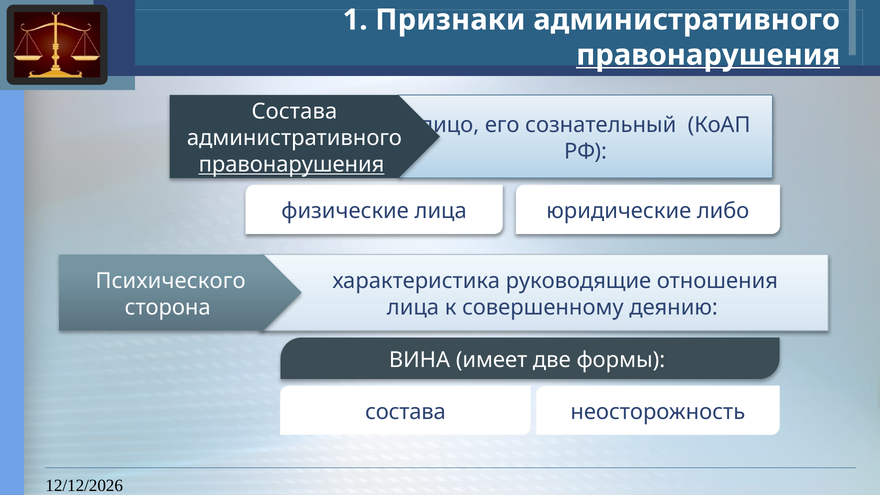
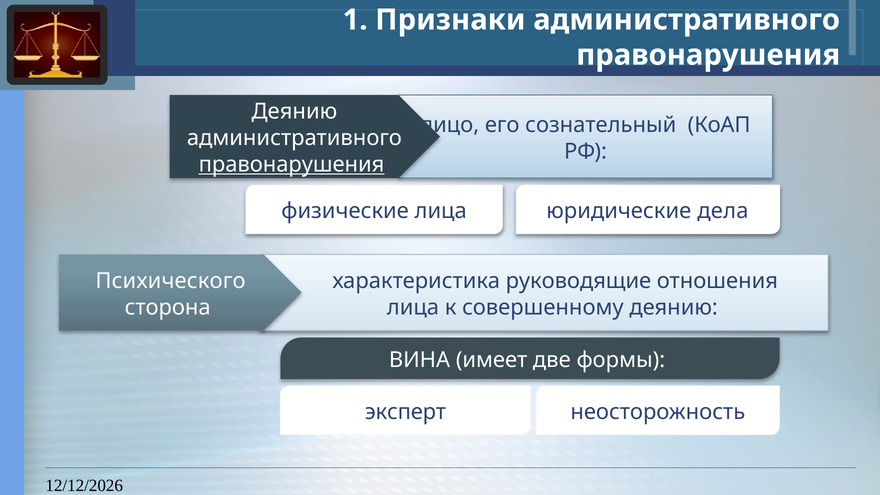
правонарушения underline: present -> none (708, 55)
Состава: Состава -> Деянию (294, 112)
либо: либо -> дела (723, 211)
состава: состава -> эксперт (406, 412)
